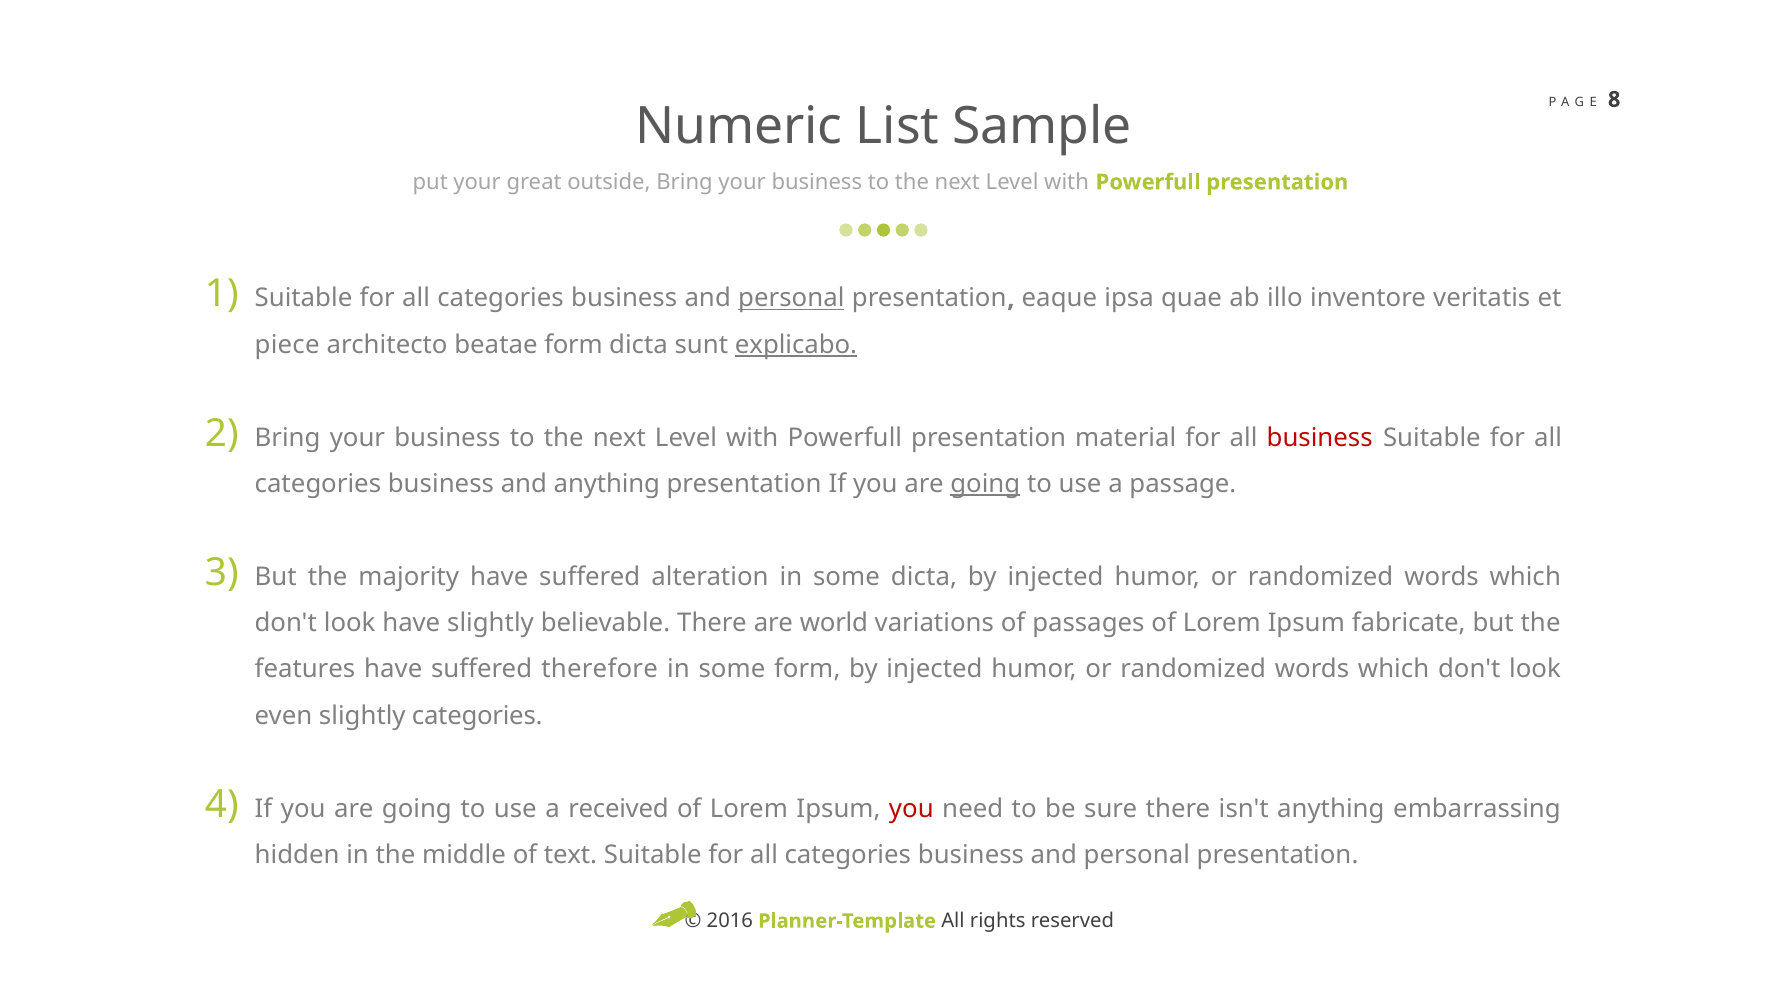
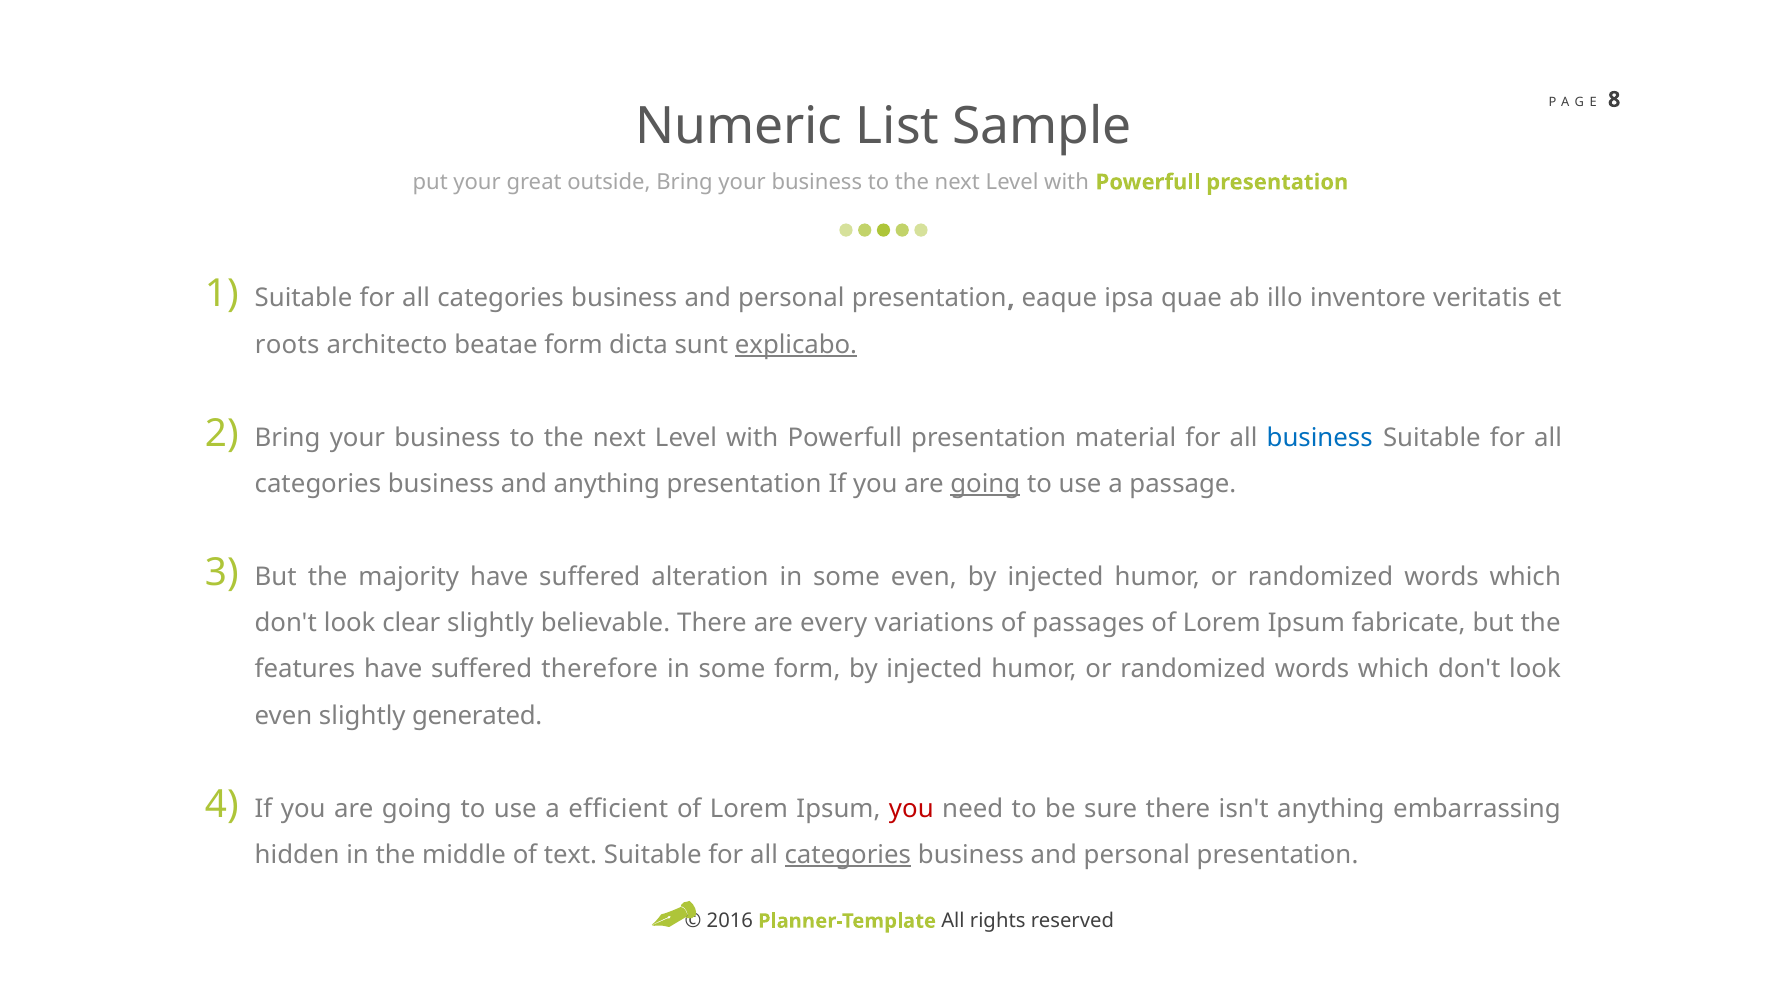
personal underline: present -> none (791, 298)
piece: piece -> roots (287, 345)
business colour: red -> blue (1320, 437)
some dicta: dicta -> even (924, 577)
look have: have -> clear (411, 623)
world: world -> every (834, 623)
slightly categories: categories -> generated (477, 716)
received: received -> efficient (618, 809)
categories underline: none -> present (848, 855)
